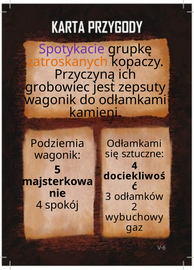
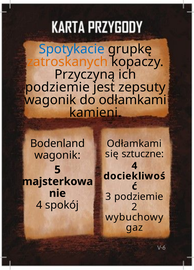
Spotykacie colour: purple -> blue (72, 49)
grobowiec: grobowiec -> podziemie (57, 87)
Podziemia: Podziemia -> Bodenland (58, 143)
3 odłamków: odłamków -> podziemie (139, 197)
